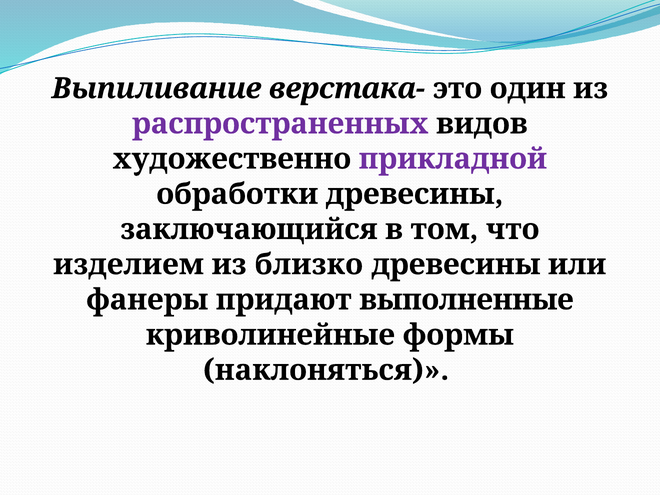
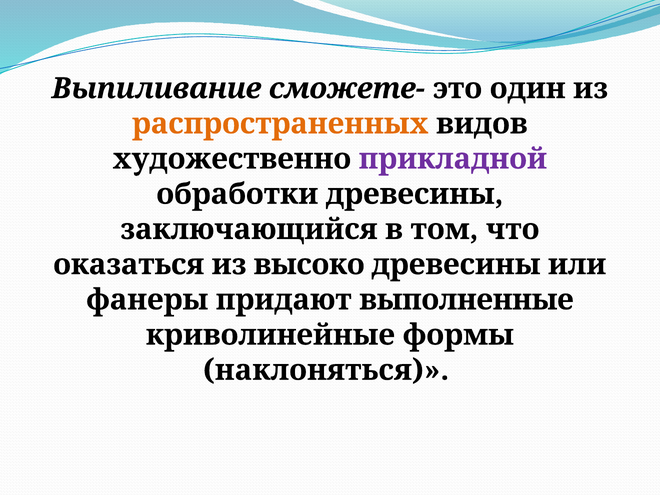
верстака-: верстака- -> сможете- (347, 88)
распространенных colour: purple -> orange (280, 124)
изделием: изделием -> оказаться (129, 265)
близко: близко -> высоко (309, 265)
